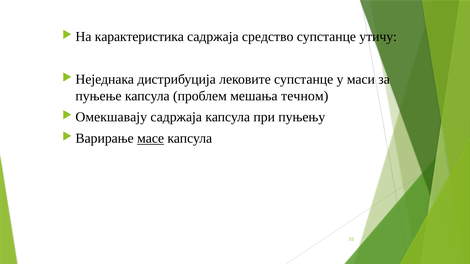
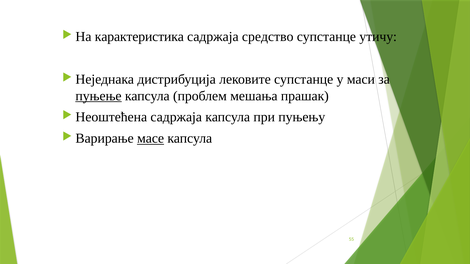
пуњење underline: none -> present (99, 96)
течном: течном -> прашак (305, 96)
Омекшавају: Омекшавају -> Неоштећена (111, 117)
